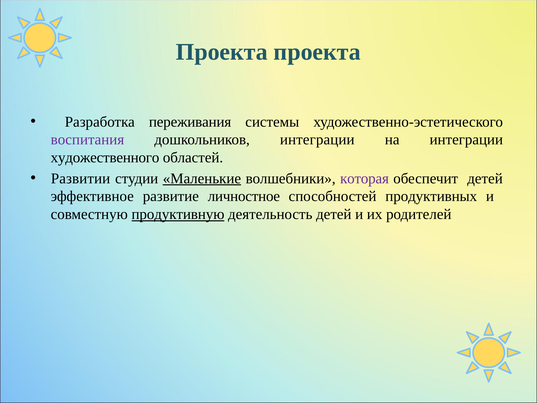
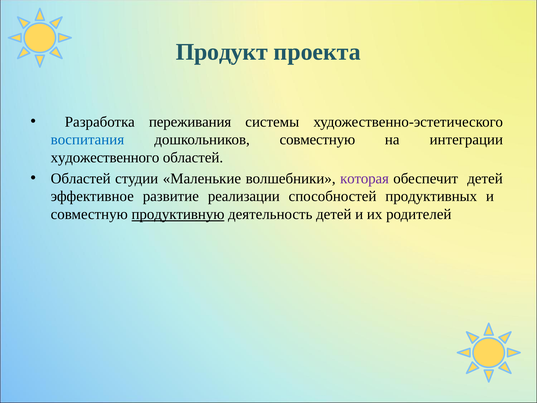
Проекта: Проекта -> Продукт (222, 52)
воспитания colour: purple -> blue (87, 140)
дошкольников интеграции: интеграции -> совместную (317, 140)
Развитии: Развитии -> Областей (81, 178)
Маленькие underline: present -> none (202, 178)
личностное: личностное -> реализации (244, 196)
